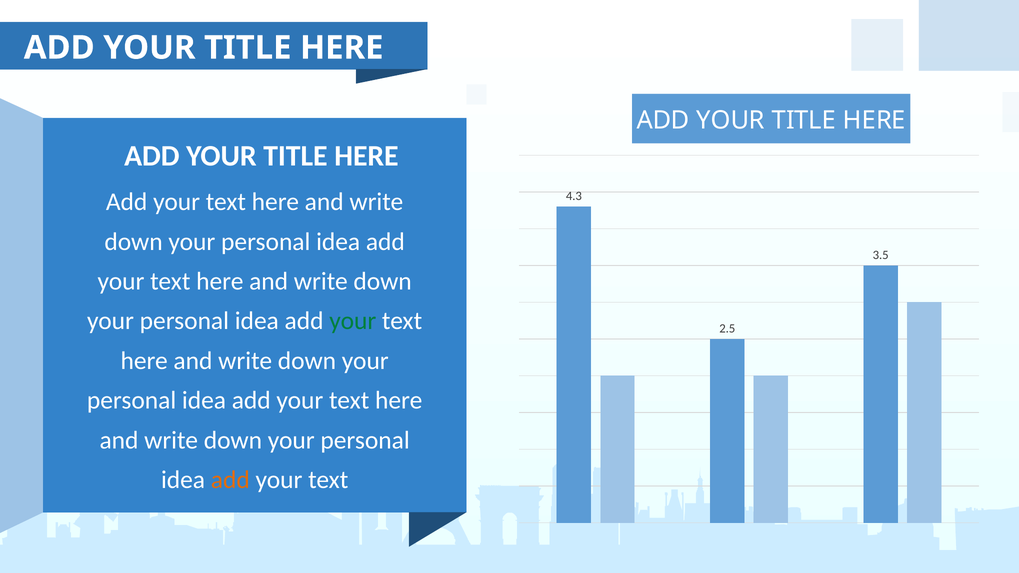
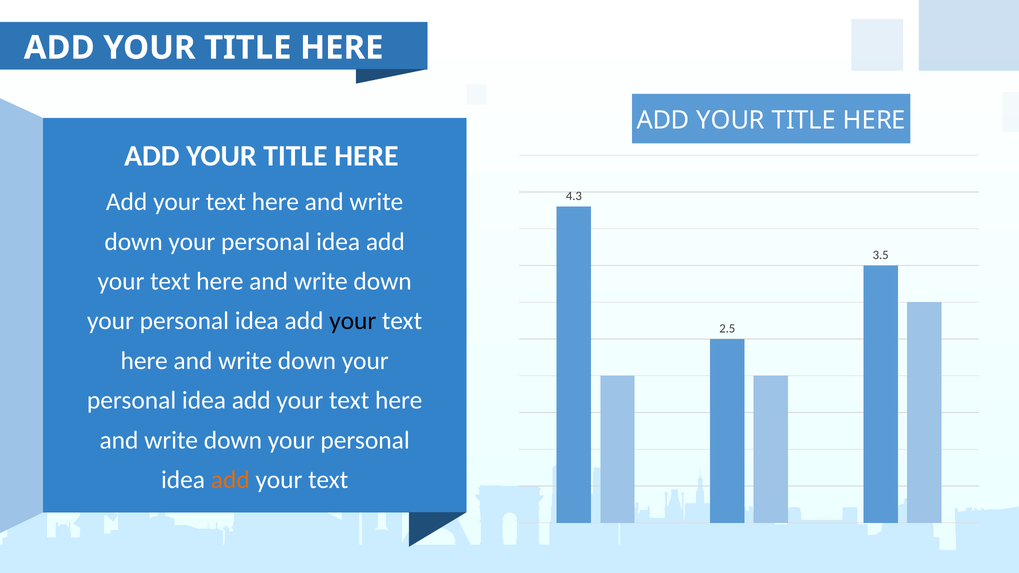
your colour: green -> black (353, 321)
